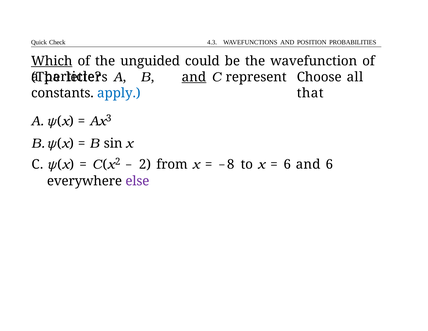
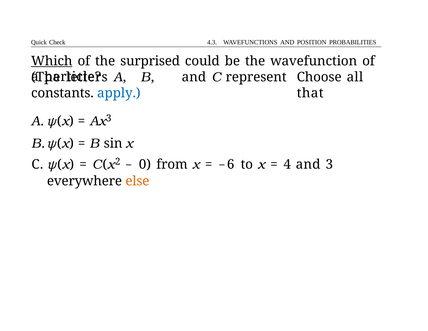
unguided: unguided -> surprised (150, 61)
and underline: present -> none (194, 77)
2: 2 -> 0 (145, 164)
8: 8 -> 6 (231, 164)
6: 6 -> 4 (287, 164)
and 6: 6 -> 3 (329, 164)
else colour: purple -> orange (137, 181)
